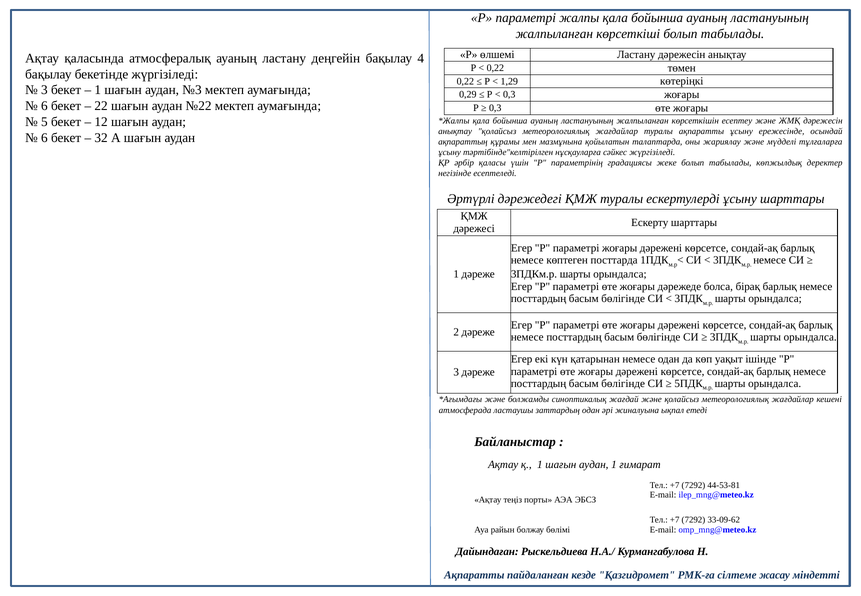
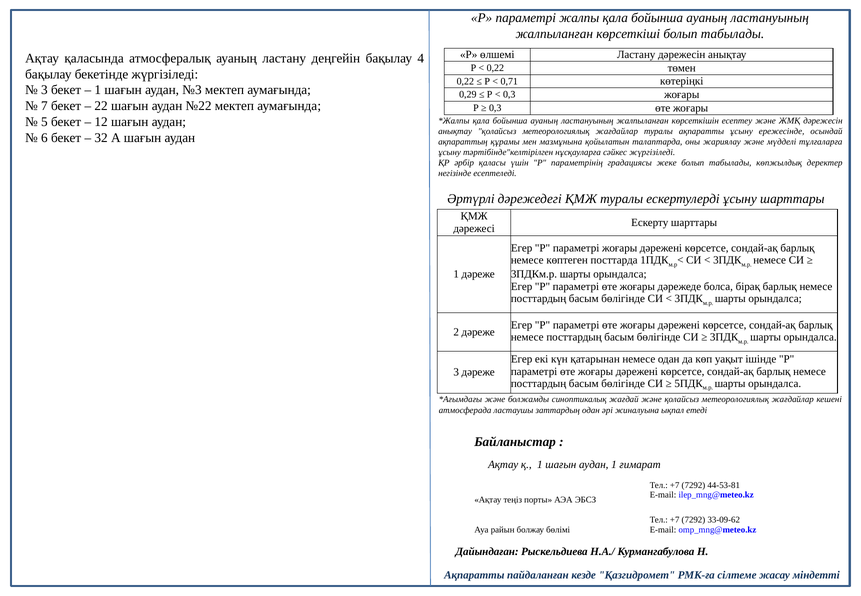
1,29: 1,29 -> 0,71 (509, 81)
6: 6 -> 7 (44, 106)
